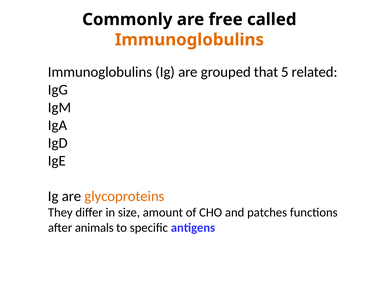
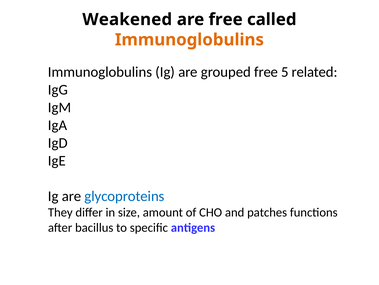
Commonly: Commonly -> Weakened (127, 19)
grouped that: that -> free (266, 72)
glycoproteins colour: orange -> blue (124, 196)
animals: animals -> bacillus (94, 227)
